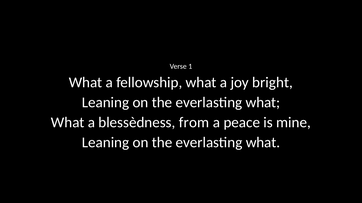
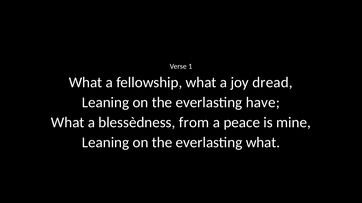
bright: bright -> dread (272, 83)
what: what -> have (263, 103)
